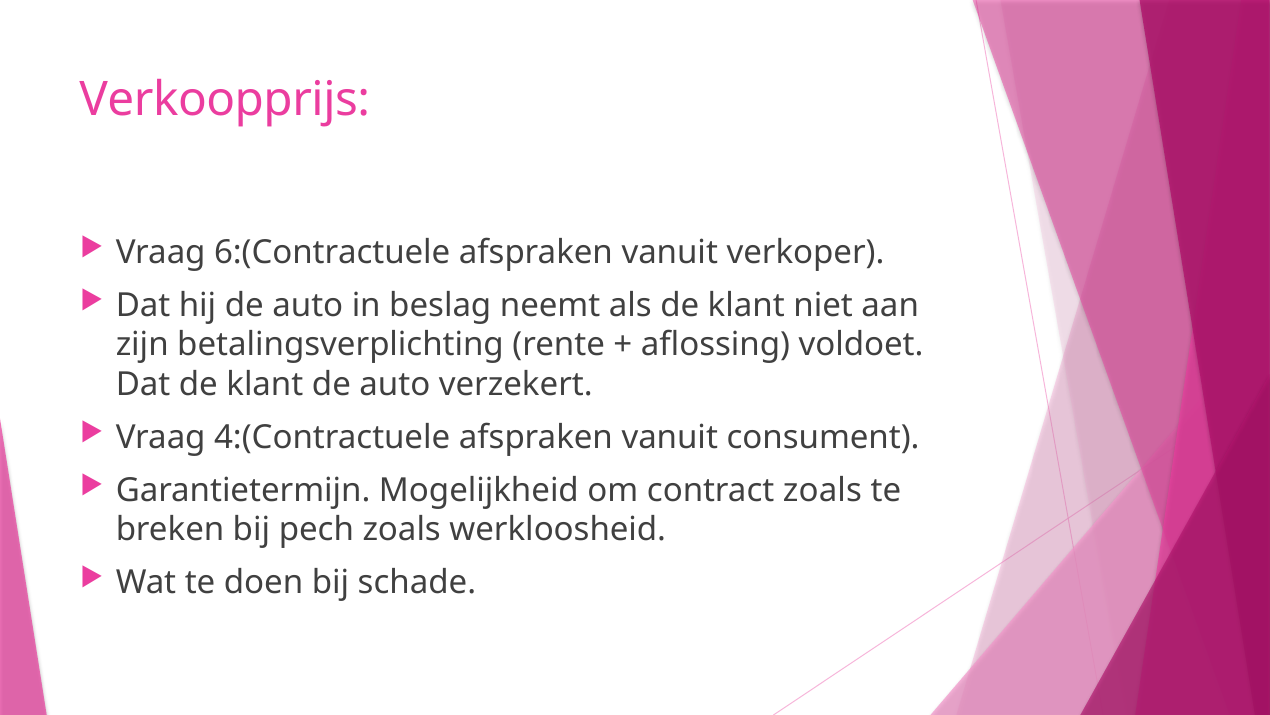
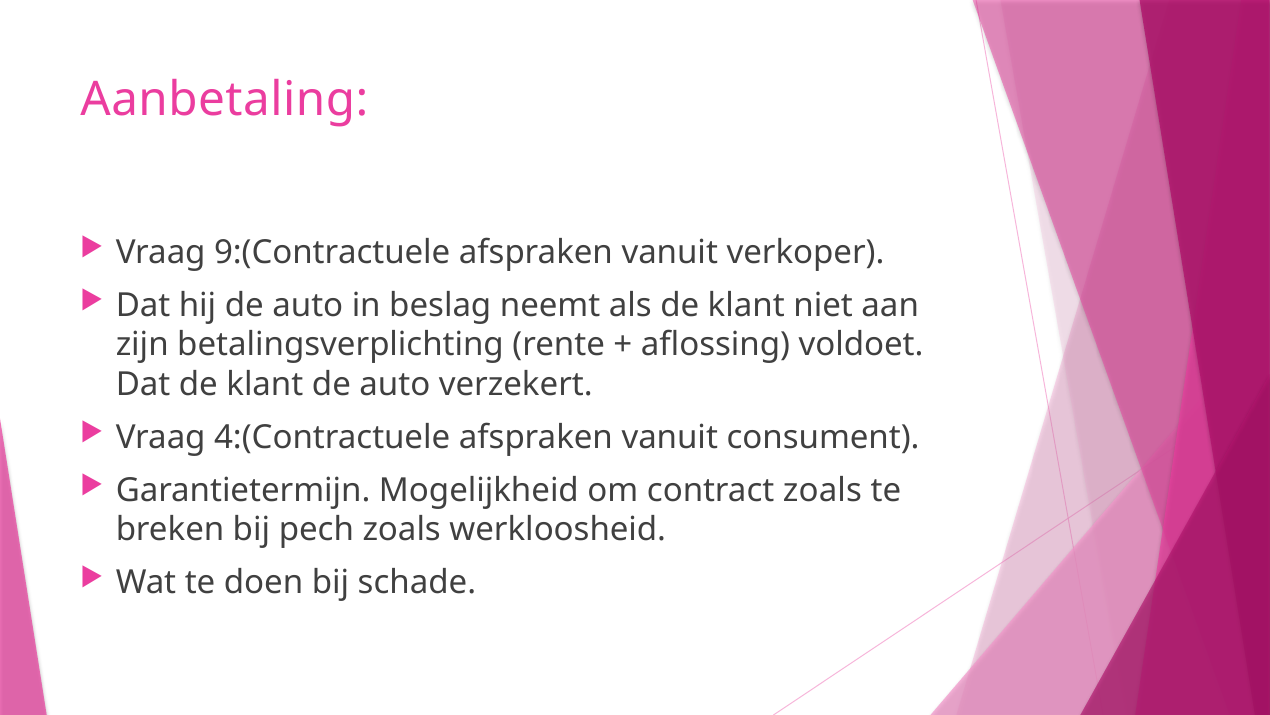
Verkoopprijs: Verkoopprijs -> Aanbetaling (224, 100)
6:(Contractuele: 6:(Contractuele -> 9:(Contractuele (332, 252)
